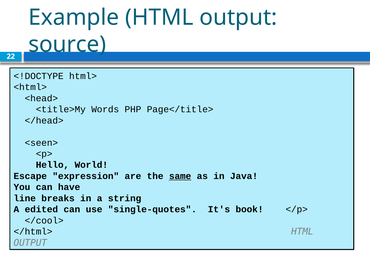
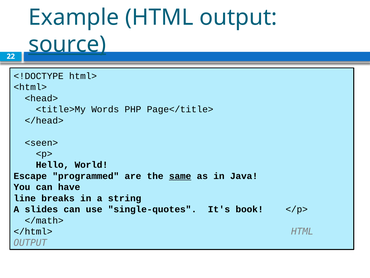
source underline: none -> present (67, 44)
expression: expression -> programmed (86, 176)
edited: edited -> slides (41, 209)
</cool>: </cool> -> </math> (44, 220)
